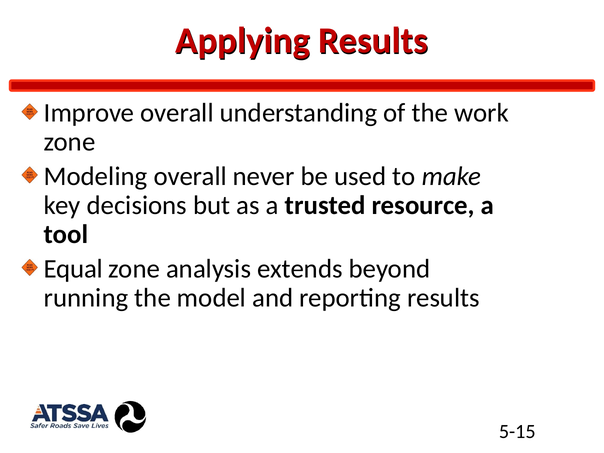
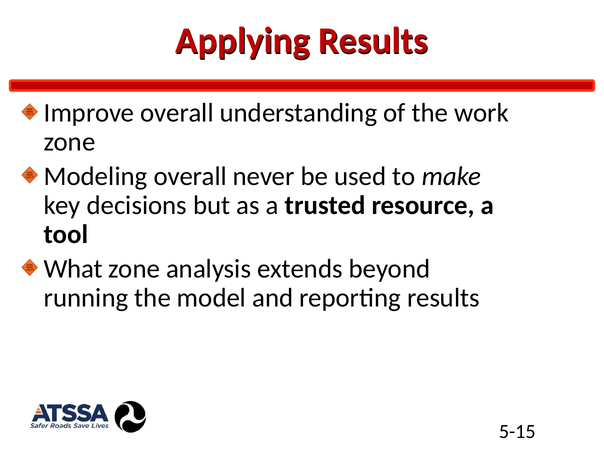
Equal: Equal -> What (73, 269)
